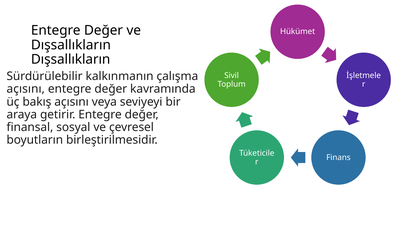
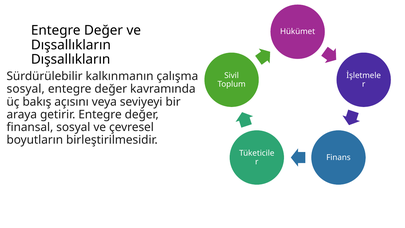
açısını: açısını -> sosyal (26, 89)
